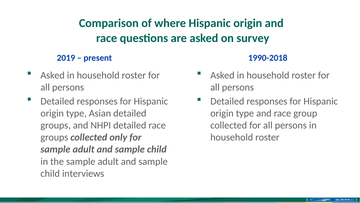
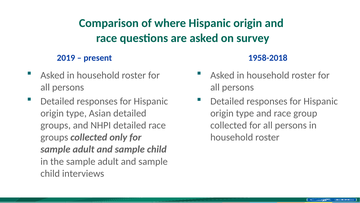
1990-2018: 1990-2018 -> 1958-2018 (268, 58)
